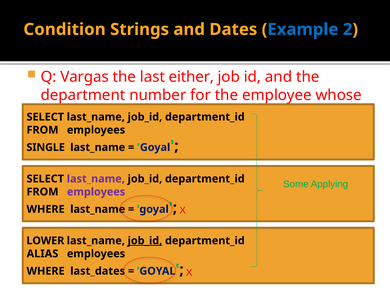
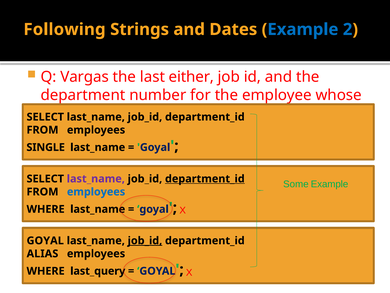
Condition: Condition -> Following (65, 29)
department_id underline: none -> present (205, 179)
Some Applying: Applying -> Example (330, 184)
employees colour: purple -> blue (96, 192)
LOWER: LOWER -> GOYAL (45, 240)
last_dates: last_dates -> last_query (98, 271)
